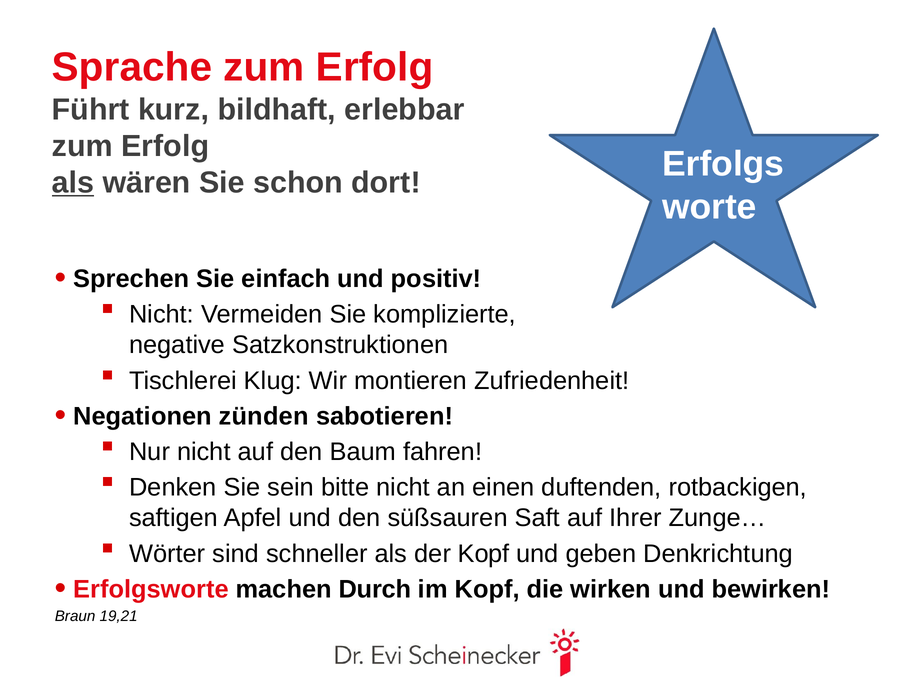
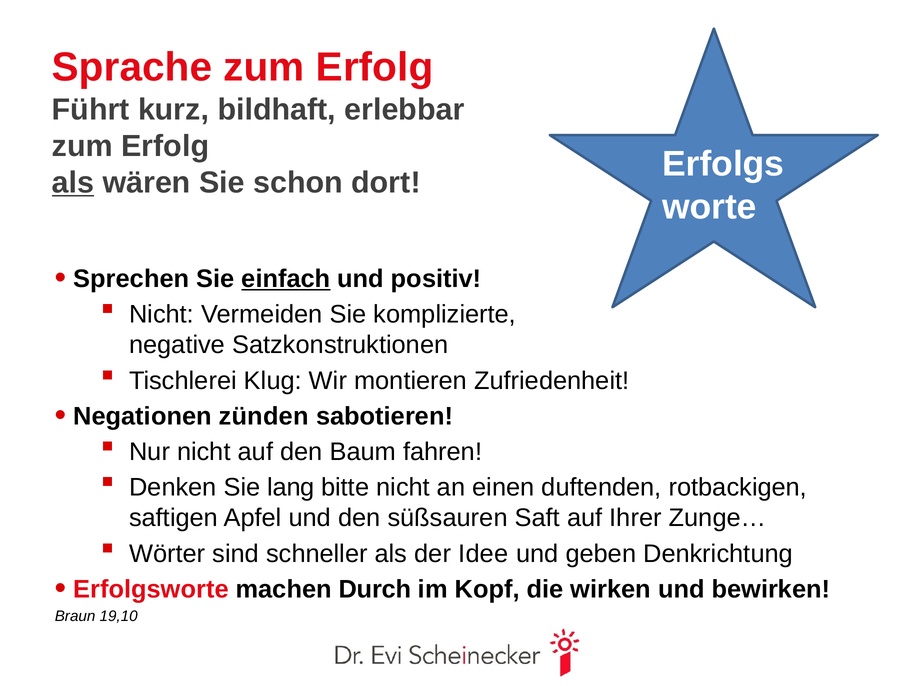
einfach underline: none -> present (286, 279)
sein: sein -> lang (291, 487)
der Kopf: Kopf -> Idee (483, 553)
19,21: 19,21 -> 19,10 (119, 616)
